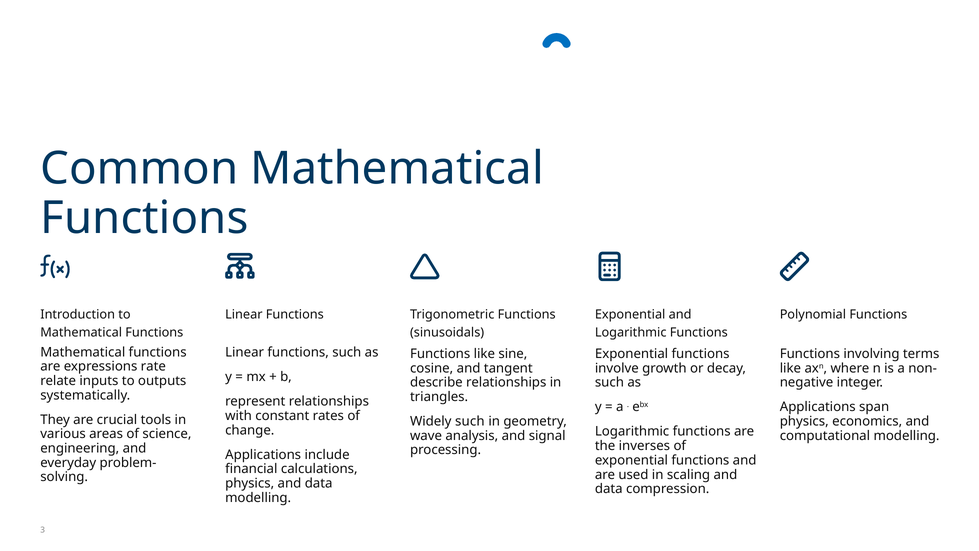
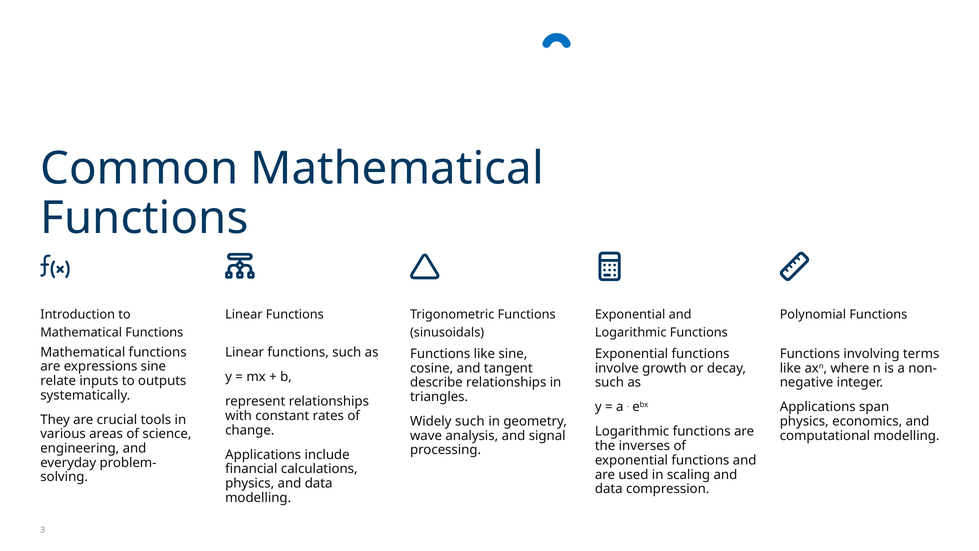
expressions rate: rate -> sine (153, 366)
